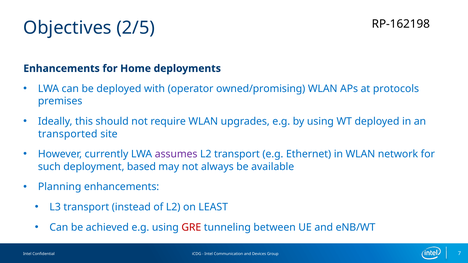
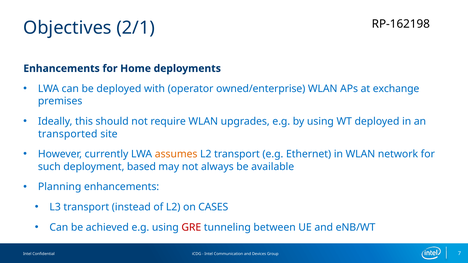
2/5: 2/5 -> 2/1 (136, 28)
owned/promising: owned/promising -> owned/enterprise (261, 89)
protocols: protocols -> exchange (396, 89)
assumes colour: purple -> orange (176, 154)
LEAST: LEAST -> CASES (213, 207)
